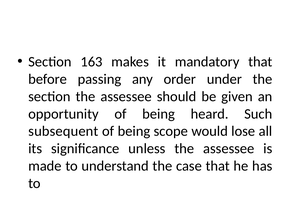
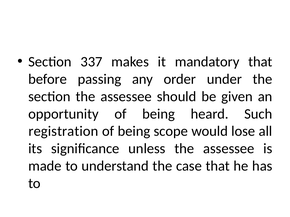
163: 163 -> 337 (91, 62)
subsequent: subsequent -> registration (63, 132)
